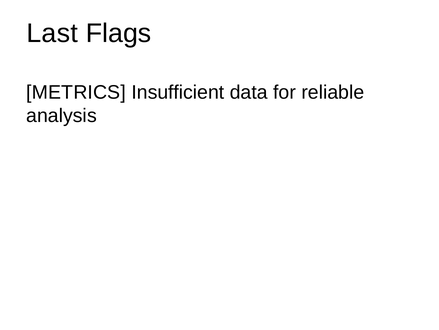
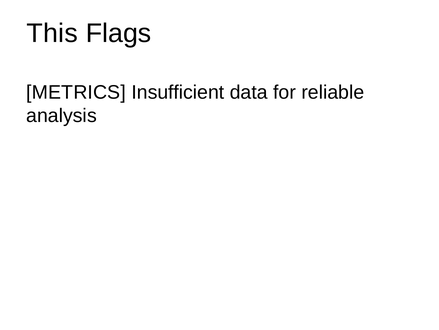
Last: Last -> This (52, 33)
